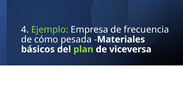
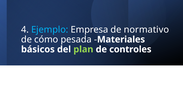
Ejemplo colour: light green -> light blue (50, 30)
frecuencia: frecuencia -> normativo (146, 30)
viceversa: viceversa -> controles (130, 49)
